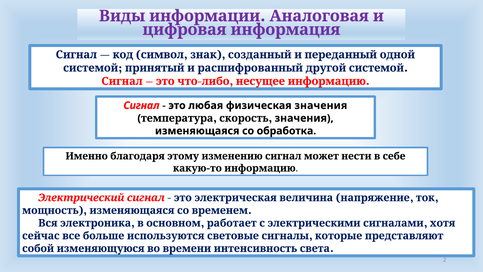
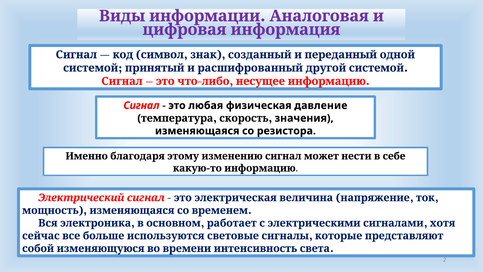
физическая значения: значения -> давление (321, 105)
обработка: обработка -> резистора (286, 131)
